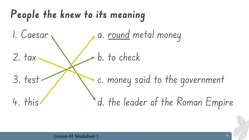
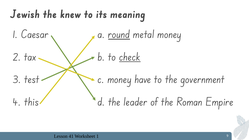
People: People -> Jewish (25, 14)
check underline: none -> present (130, 57)
said: said -> have (143, 80)
